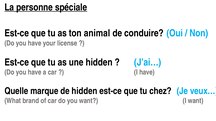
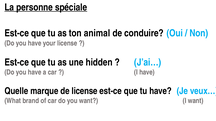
de hidden: hidden -> license (85, 91)
tu chez: chez -> have (160, 91)
